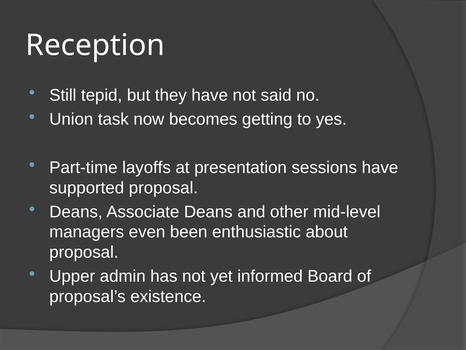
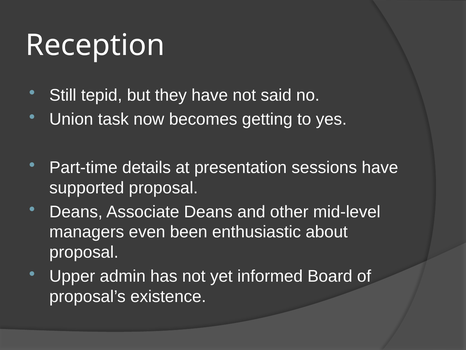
layoffs: layoffs -> details (147, 167)
